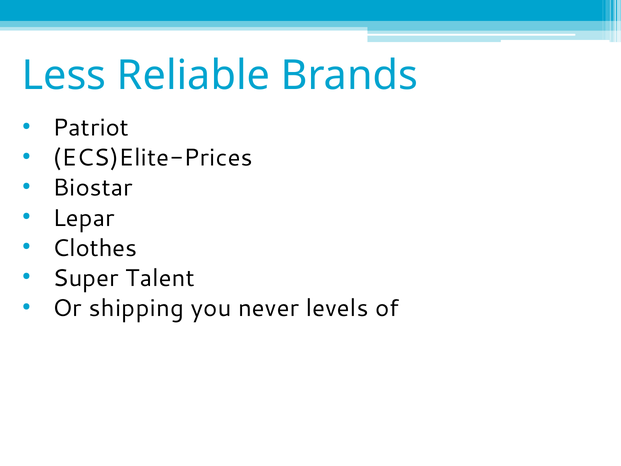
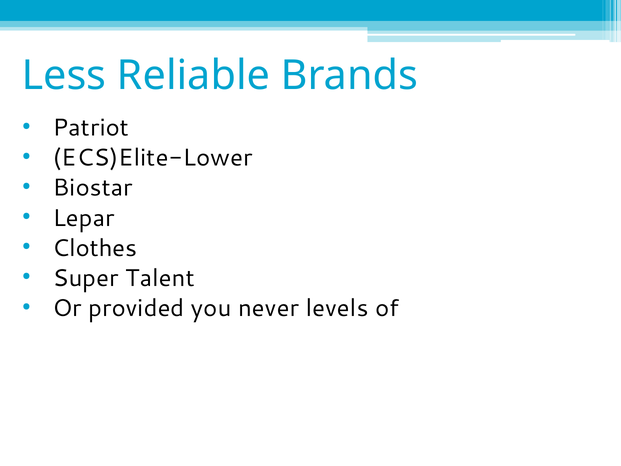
ECS)Elite-Prices: ECS)Elite-Prices -> ECS)Elite-Lower (153, 158)
shipping: shipping -> provided (136, 308)
